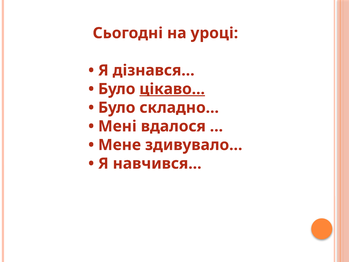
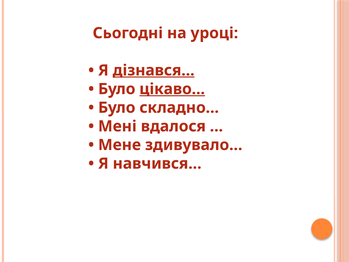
дізнався… underline: none -> present (154, 70)
